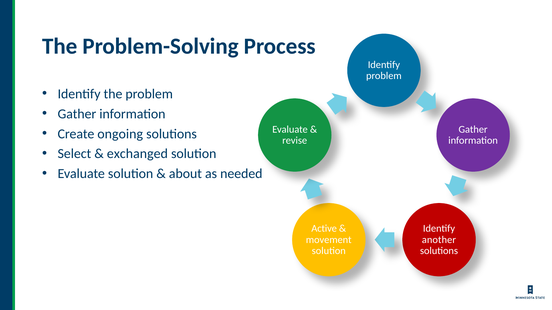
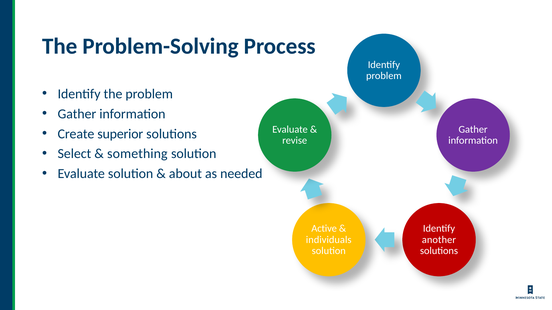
ongoing: ongoing -> superior (120, 134)
exchanged: exchanged -> something (137, 154)
movement: movement -> individuals (329, 240)
